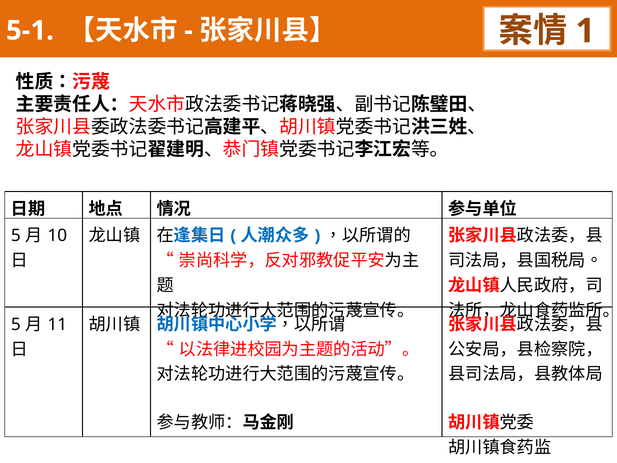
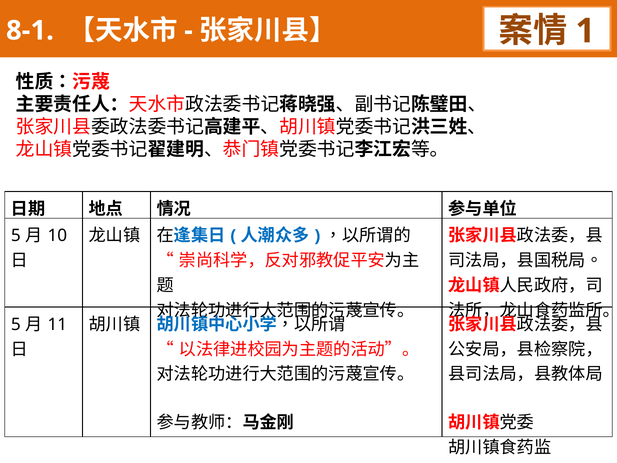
5-1: 5-1 -> 8-1 (30, 31)
